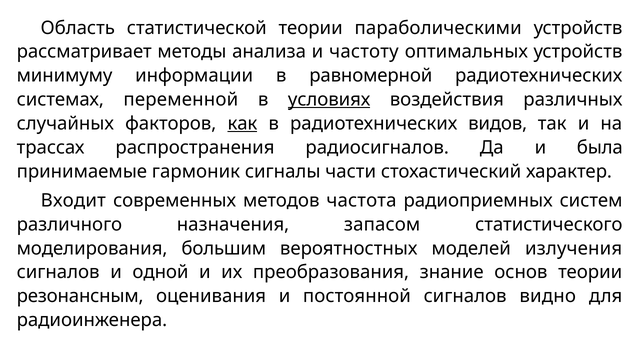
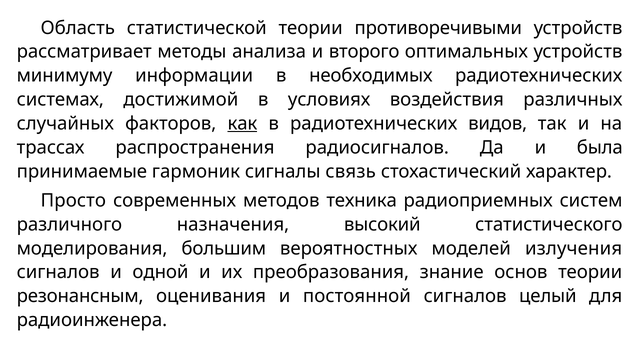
параболическими: параболическими -> противоречивыми (438, 28)
частоту: частоту -> второго (364, 52)
равномерной: равномерной -> необходимых (371, 76)
переменной: переменной -> достижимой (181, 100)
условиях underline: present -> none (329, 100)
части: части -> связь (351, 171)
Входит: Входит -> Просто (73, 201)
частота: частота -> техника (362, 201)
запасом: запасом -> высокий (382, 224)
видно: видно -> целый (548, 296)
